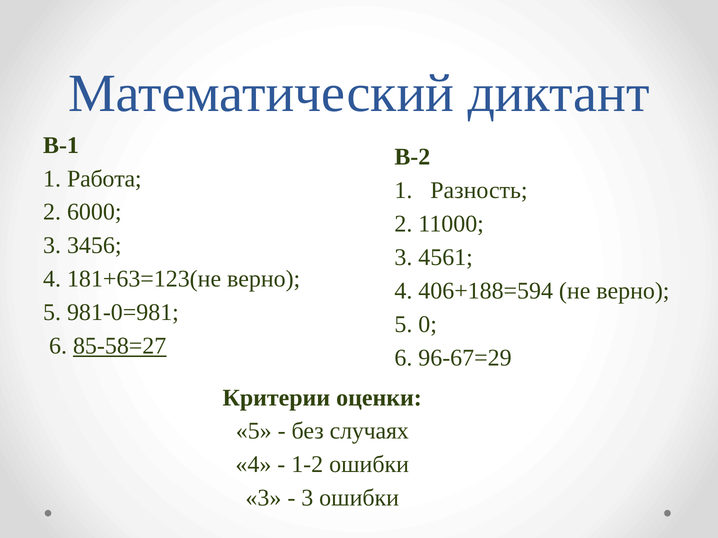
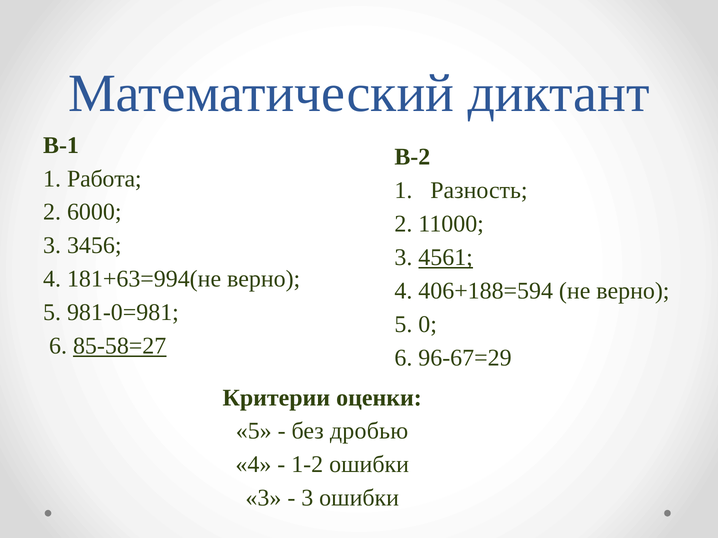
4561 underline: none -> present (446, 258)
181+63=123(не: 181+63=123(не -> 181+63=994(не (144, 279)
случаях: случаях -> дробью (369, 431)
